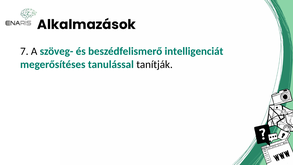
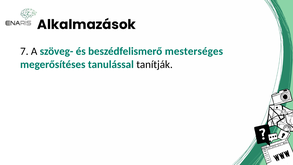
intelligenciát: intelligenciát -> mesterséges (194, 51)
